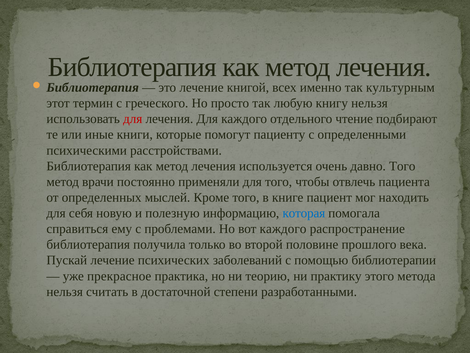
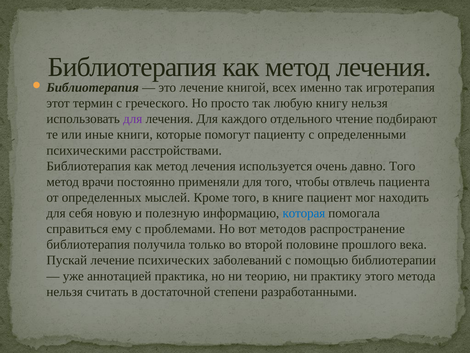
культурным: культурным -> игротерапия (400, 87)
для colour: red -> purple (133, 119)
вот каждого: каждого -> методов (283, 229)
прекрасное: прекрасное -> аннотацией (119, 276)
